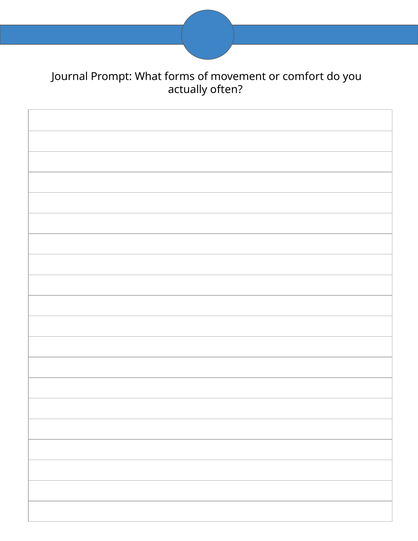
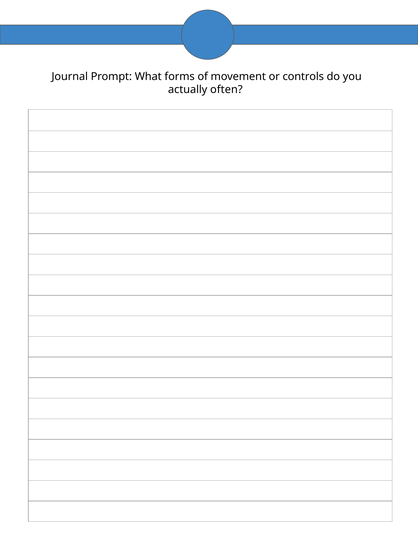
comfort: comfort -> controls (303, 76)
